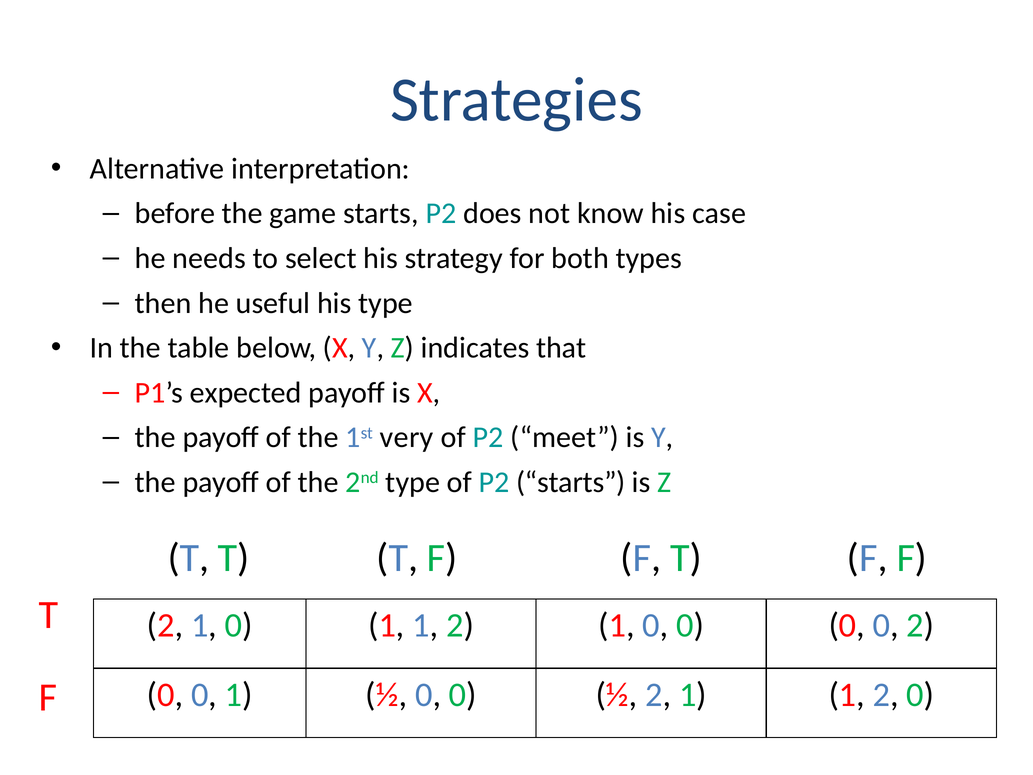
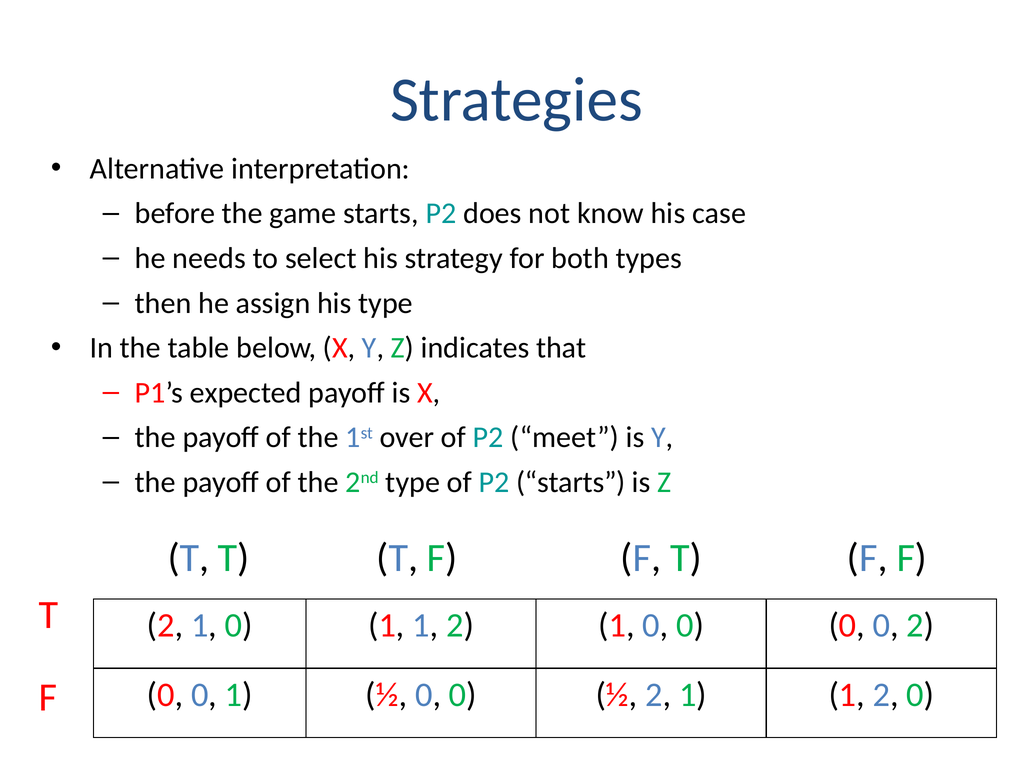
useful: useful -> assign (273, 303)
very: very -> over (407, 437)
